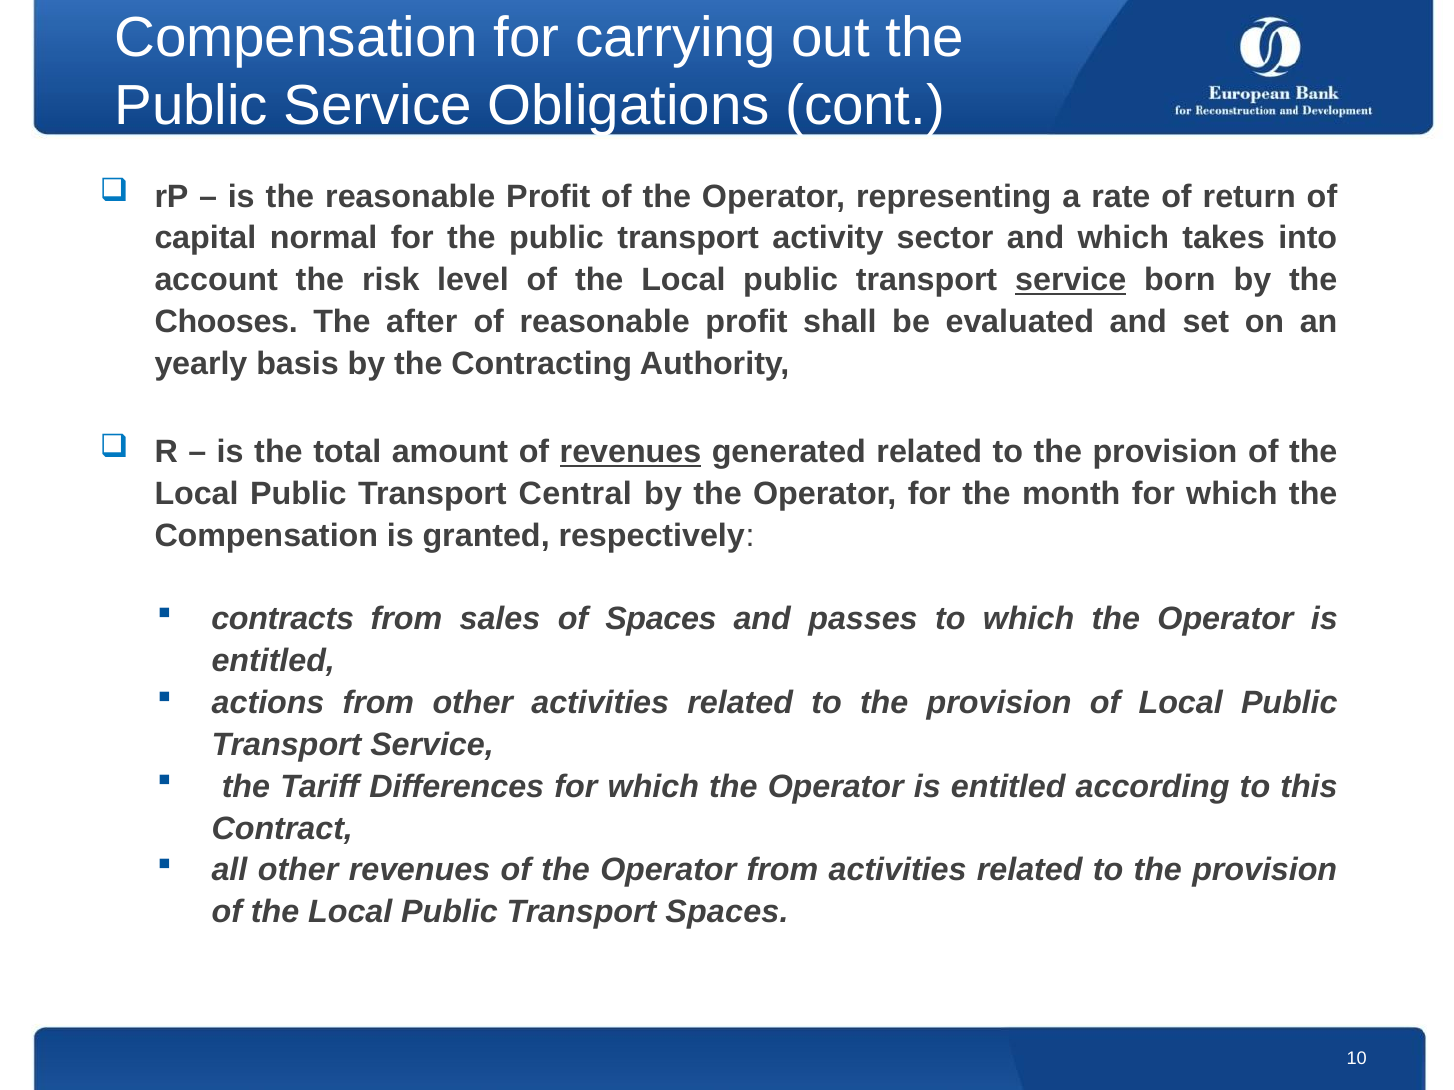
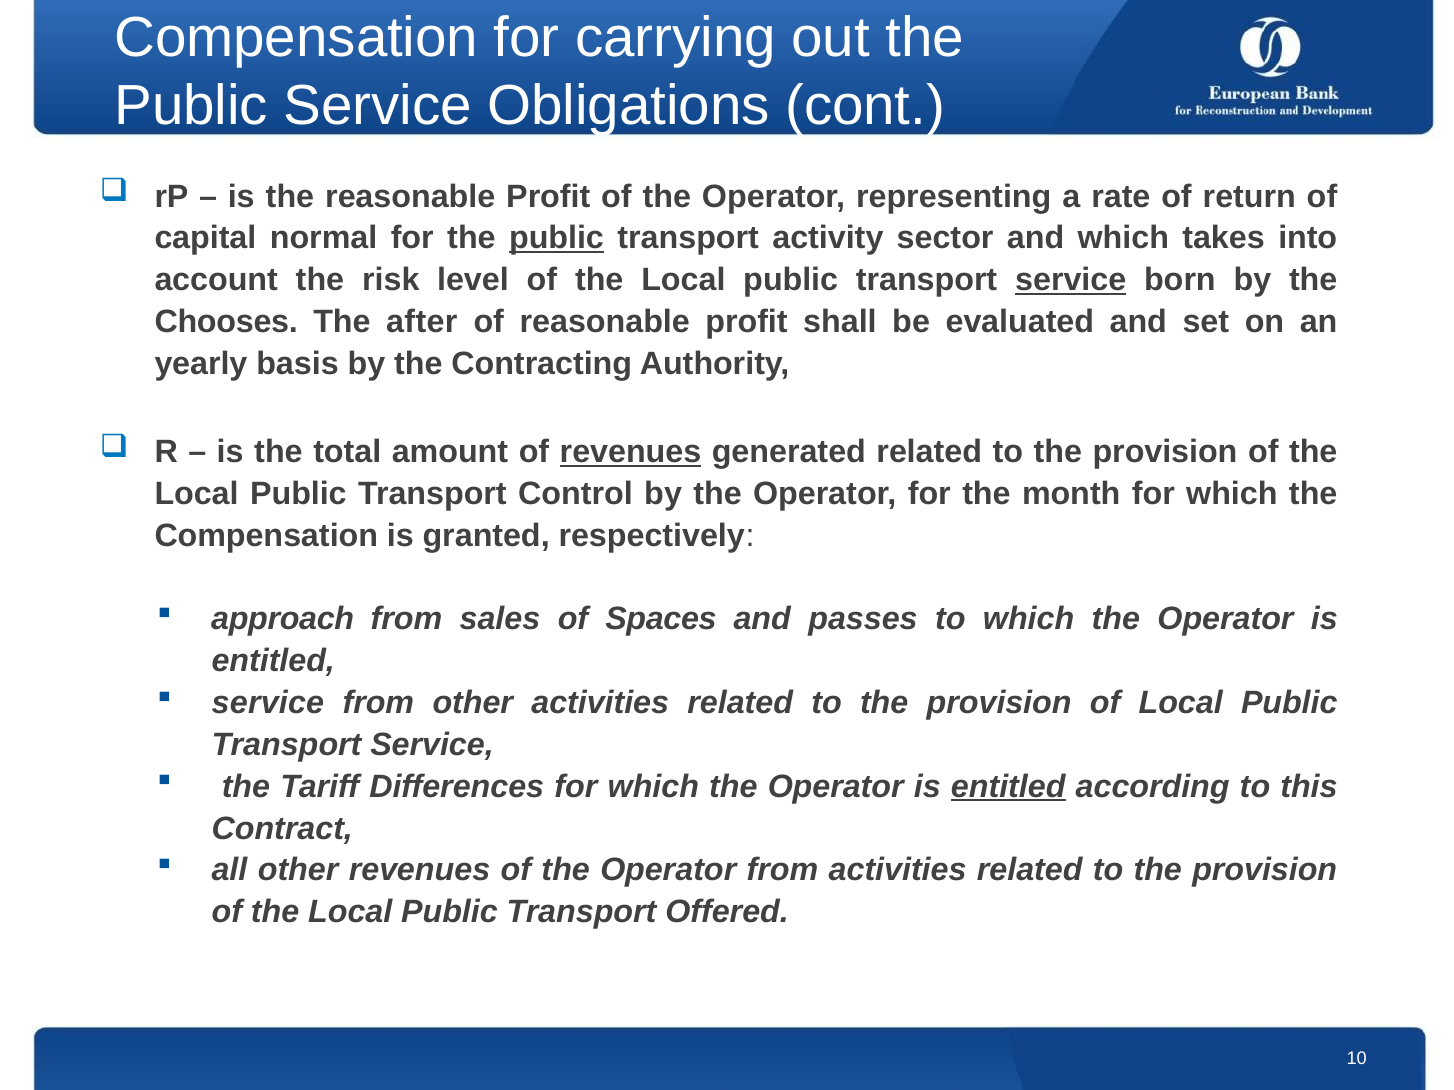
public underline: none -> present (557, 238)
Central: Central -> Control (575, 494)
contracts: contracts -> approach (283, 620)
actions: actions -> service (268, 703)
entitled underline: none -> present (1008, 787)
Transport Spaces: Spaces -> Offered (727, 912)
